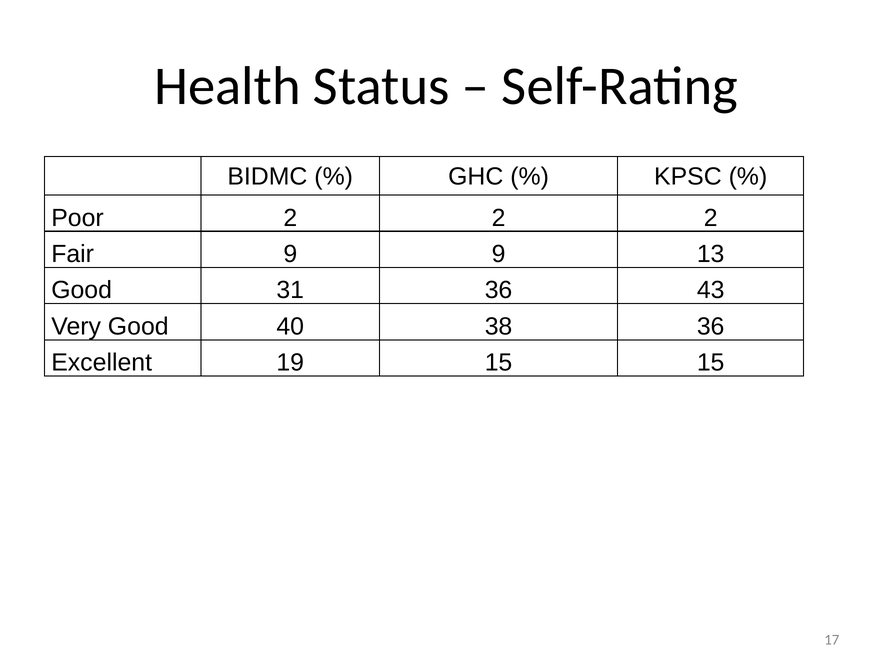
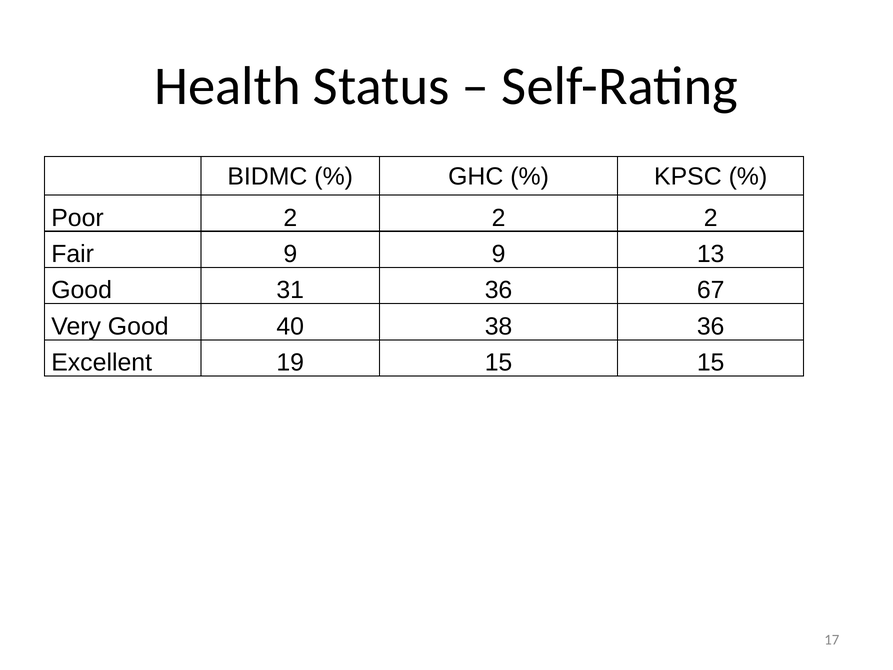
43: 43 -> 67 (711, 290)
